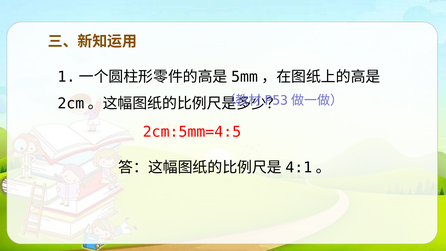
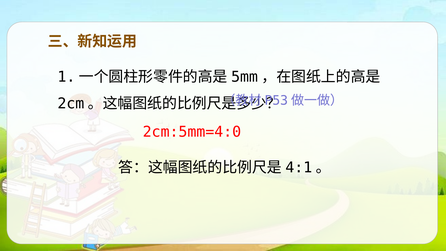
2cm:5mm=4:5: 2cm:5mm=4:5 -> 2cm:5mm=4:0 (192, 132)
